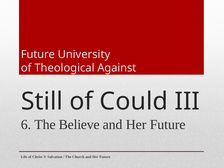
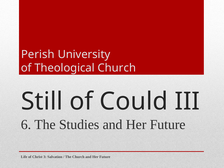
Future: Future -> Perish (38, 54)
Theological Against: Against -> Church (117, 68)
Believe: Believe -> Studies (79, 125)
